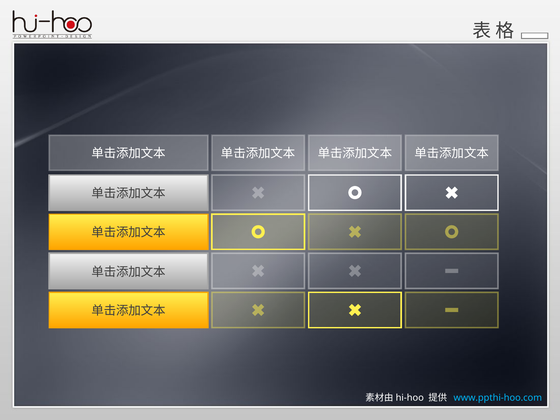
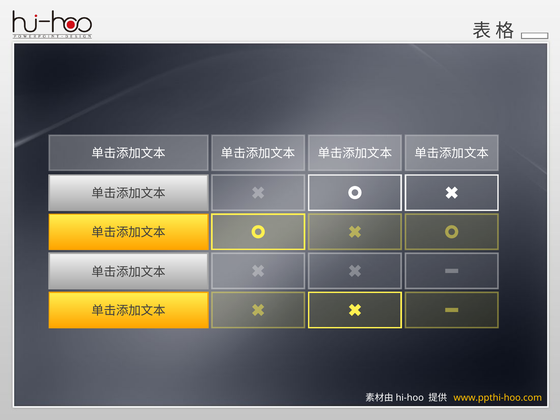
www.ppthi-hoo.com colour: light blue -> yellow (498, 398)
